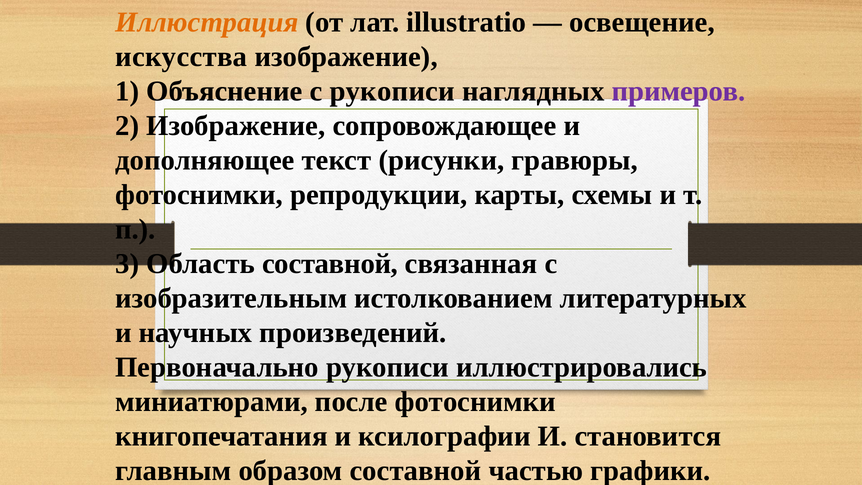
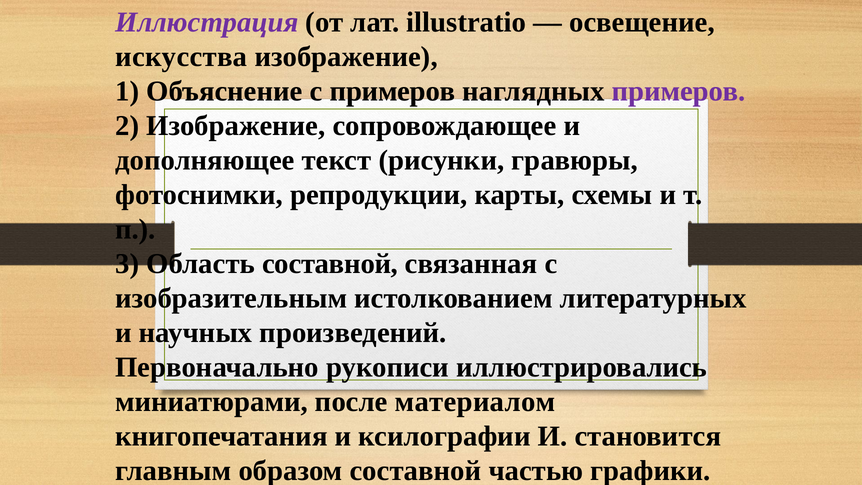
Иллюстрация colour: orange -> purple (207, 22)
с рукописи: рукописи -> примеров (393, 91)
после фотоснимки: фотоснимки -> материалом (475, 402)
